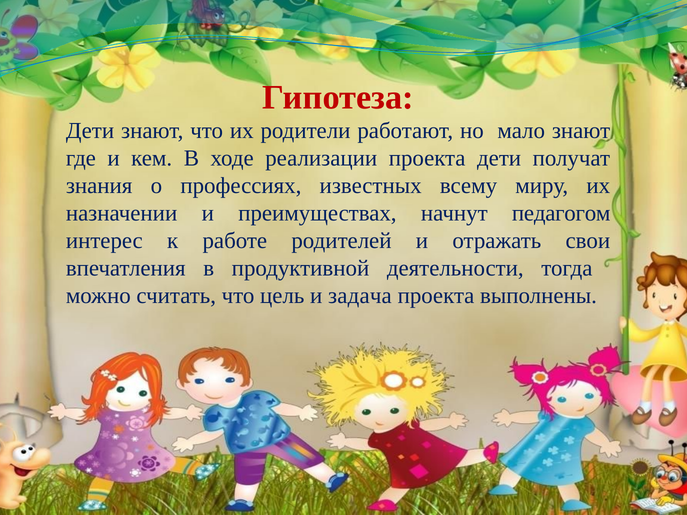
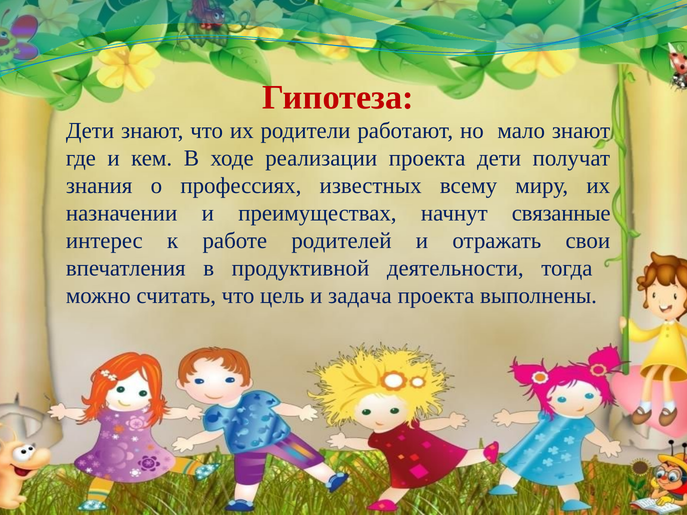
педагогом: педагогом -> связанные (561, 213)
